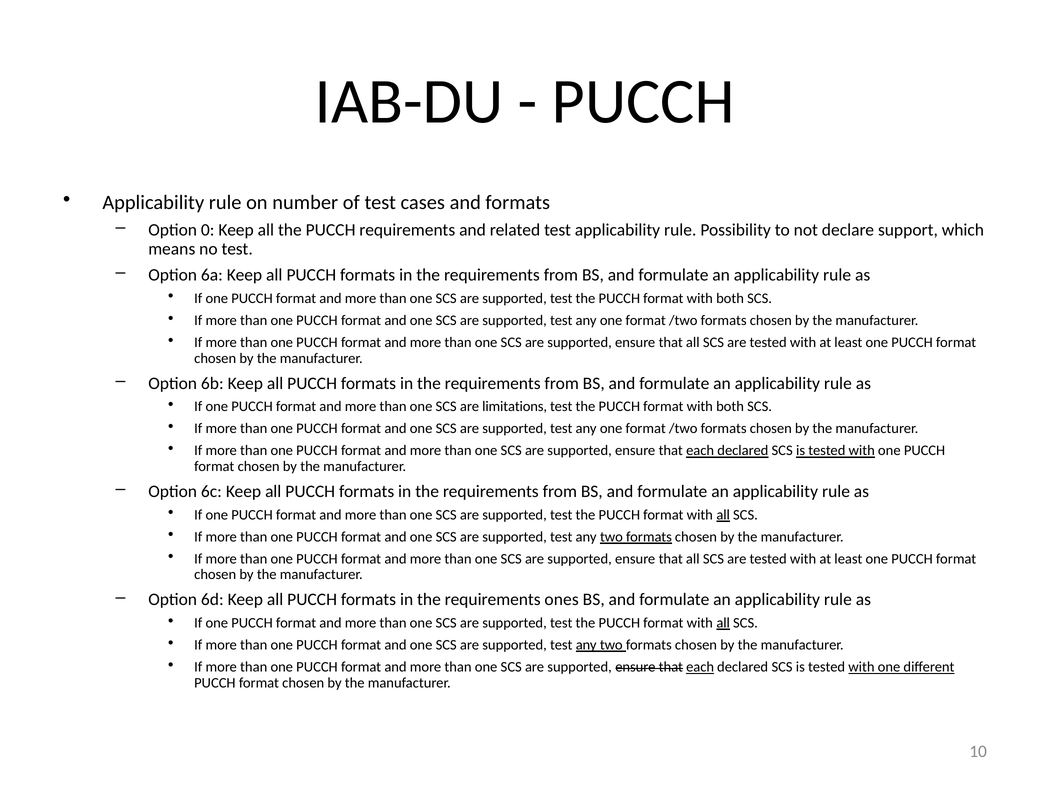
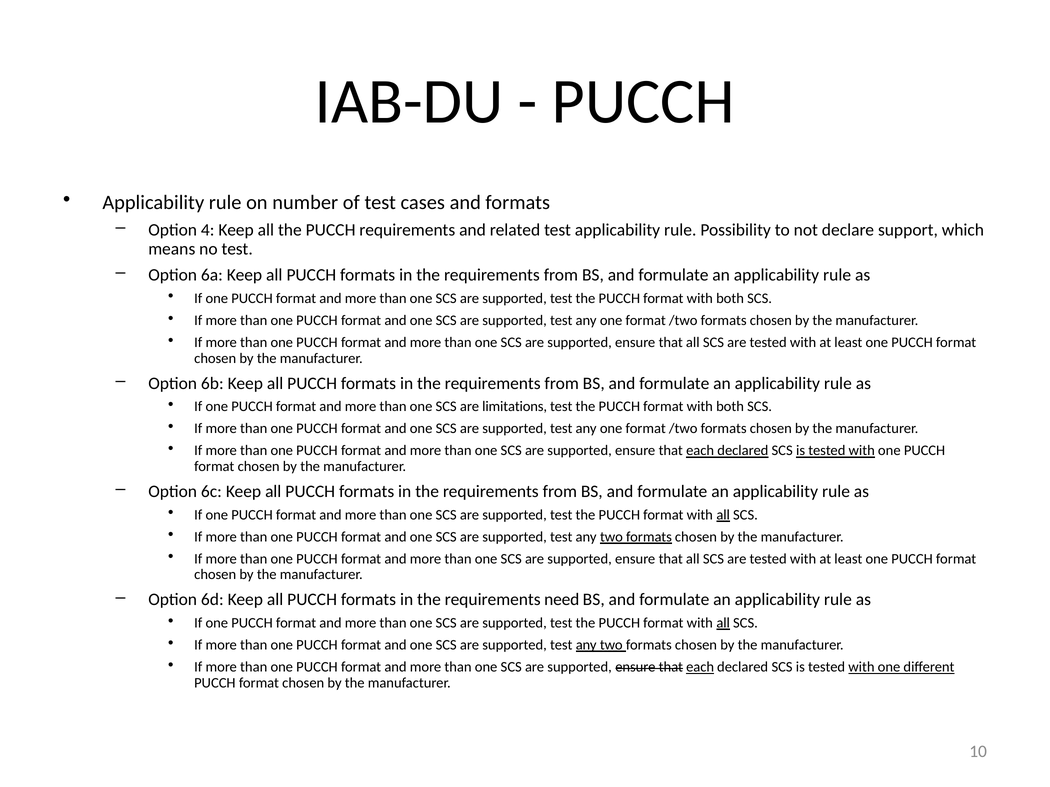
0: 0 -> 4 (208, 230)
ones: ones -> need (562, 600)
